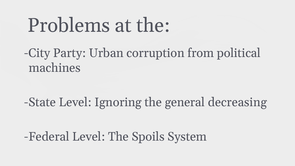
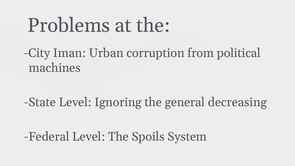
Party: Party -> Iman (70, 53)
